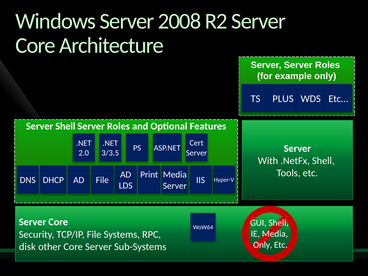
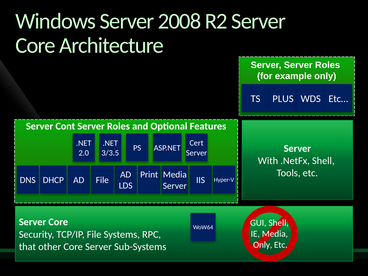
Server Shell: Shell -> Cont (65, 126)
disk: disk -> that (27, 247)
